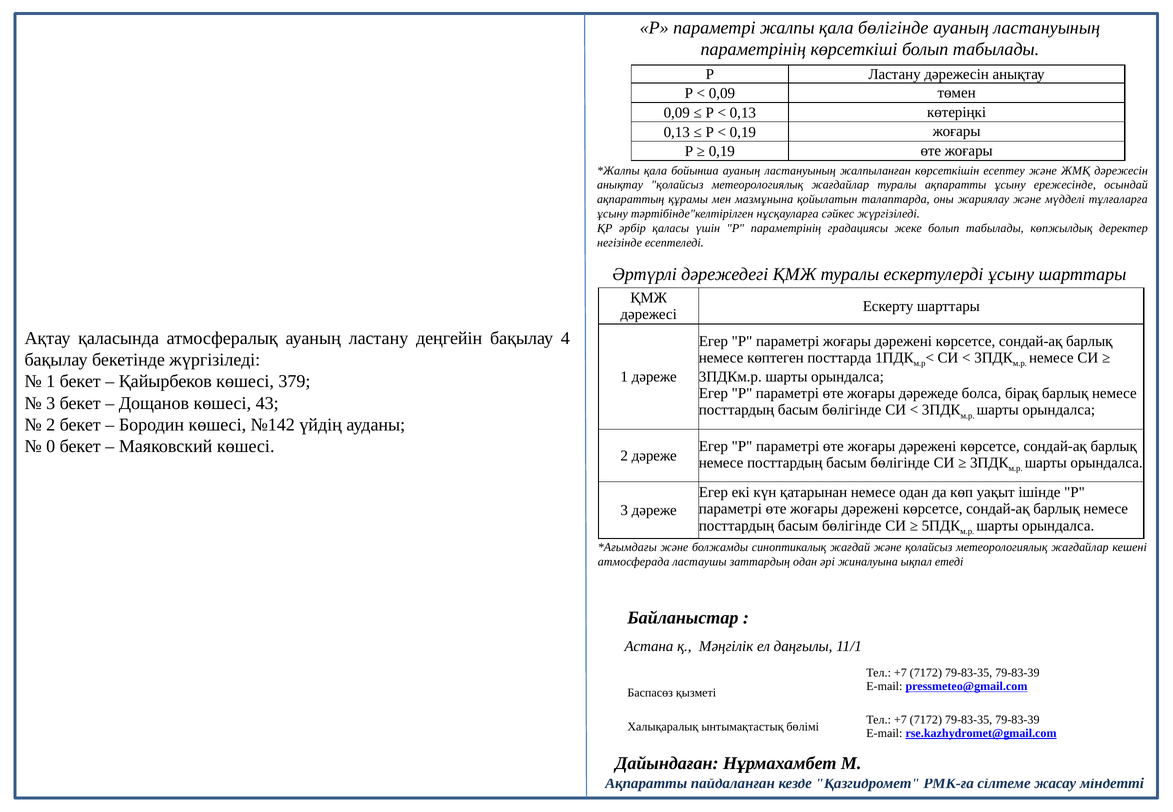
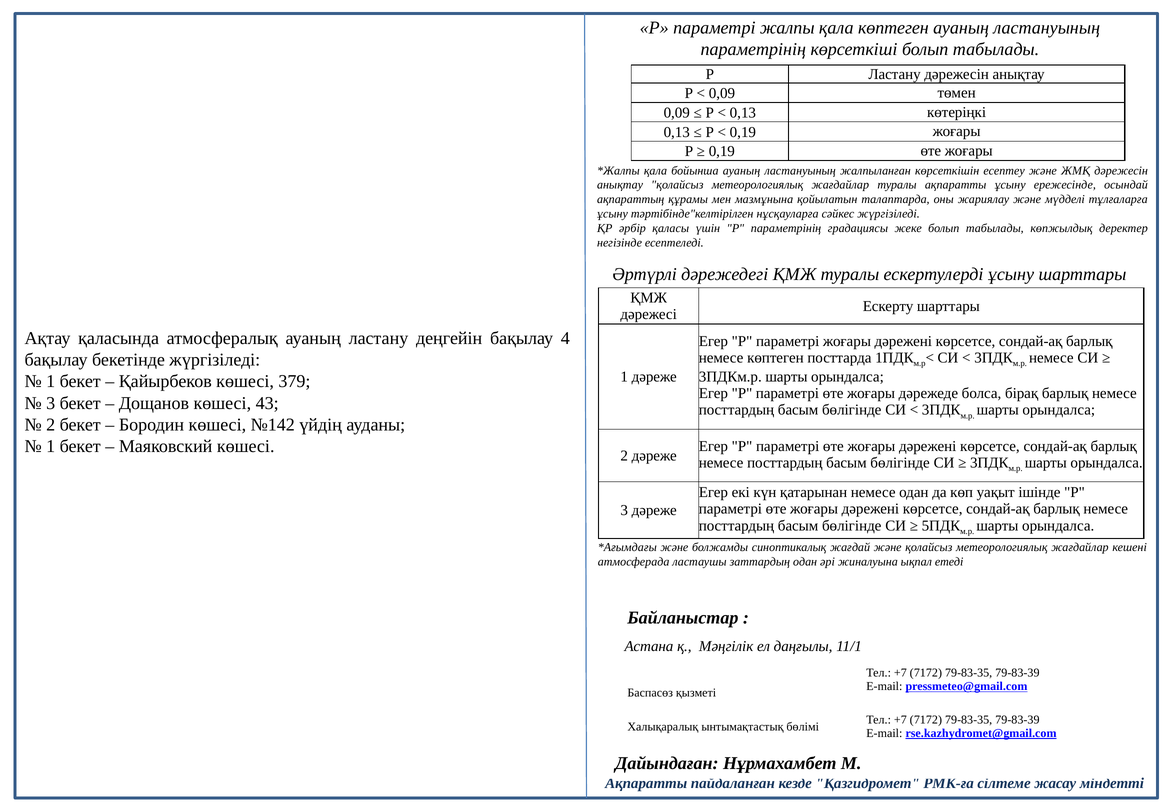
қала бөлігінде: бөлігінде -> көптеген (893, 28)
0: 0 -> 1 (51, 446)
